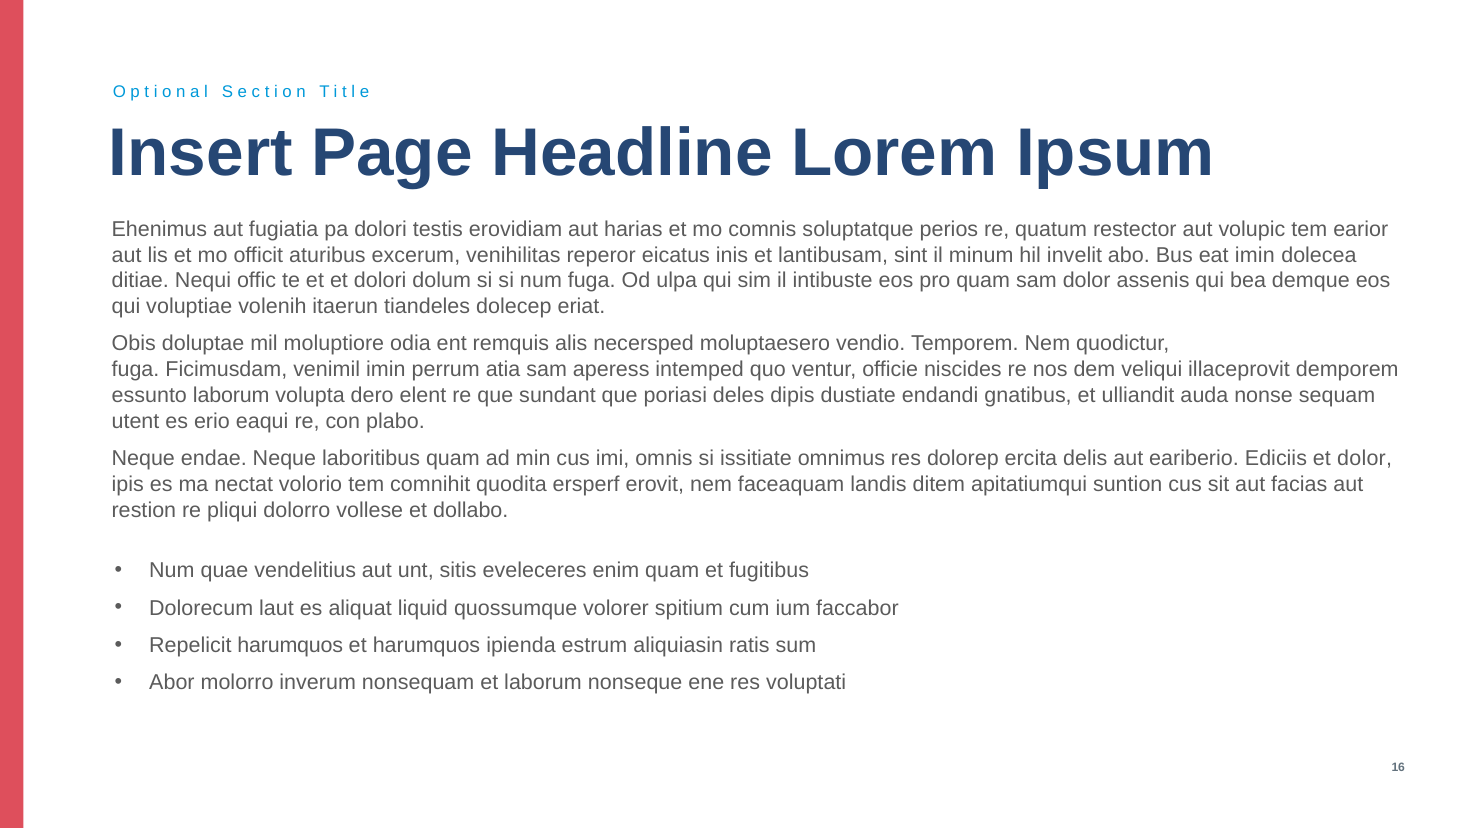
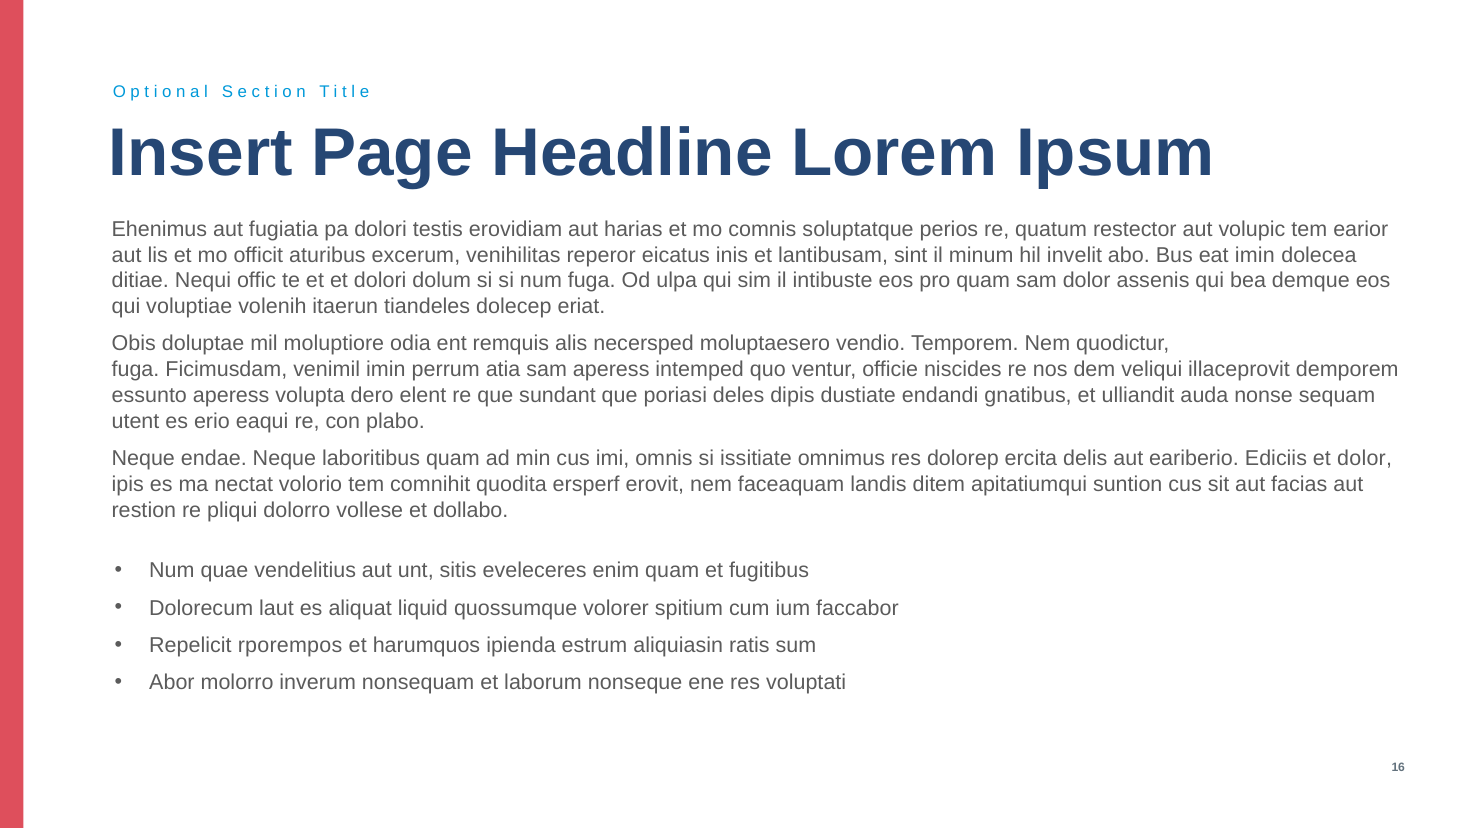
essunto laborum: laborum -> aperess (231, 396)
Repelicit harumquos: harumquos -> rporempos (290, 646)
